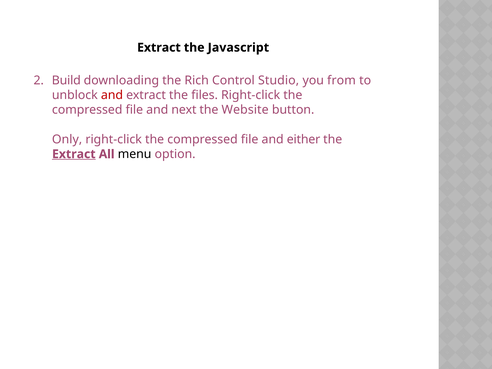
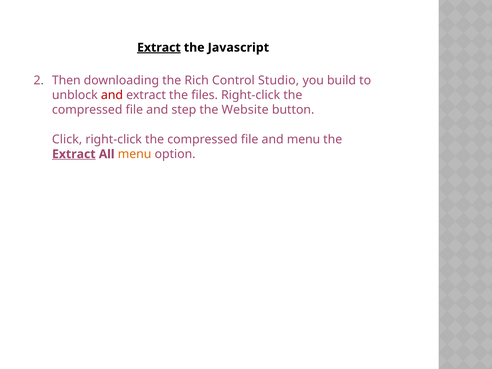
Extract underline: none -> present (159, 48)
Build: Build -> Then (66, 80)
from: from -> build (342, 80)
next: next -> step (184, 110)
Only: Only -> Click (67, 139)
and either: either -> menu (304, 139)
menu colour: black -> orange (135, 154)
